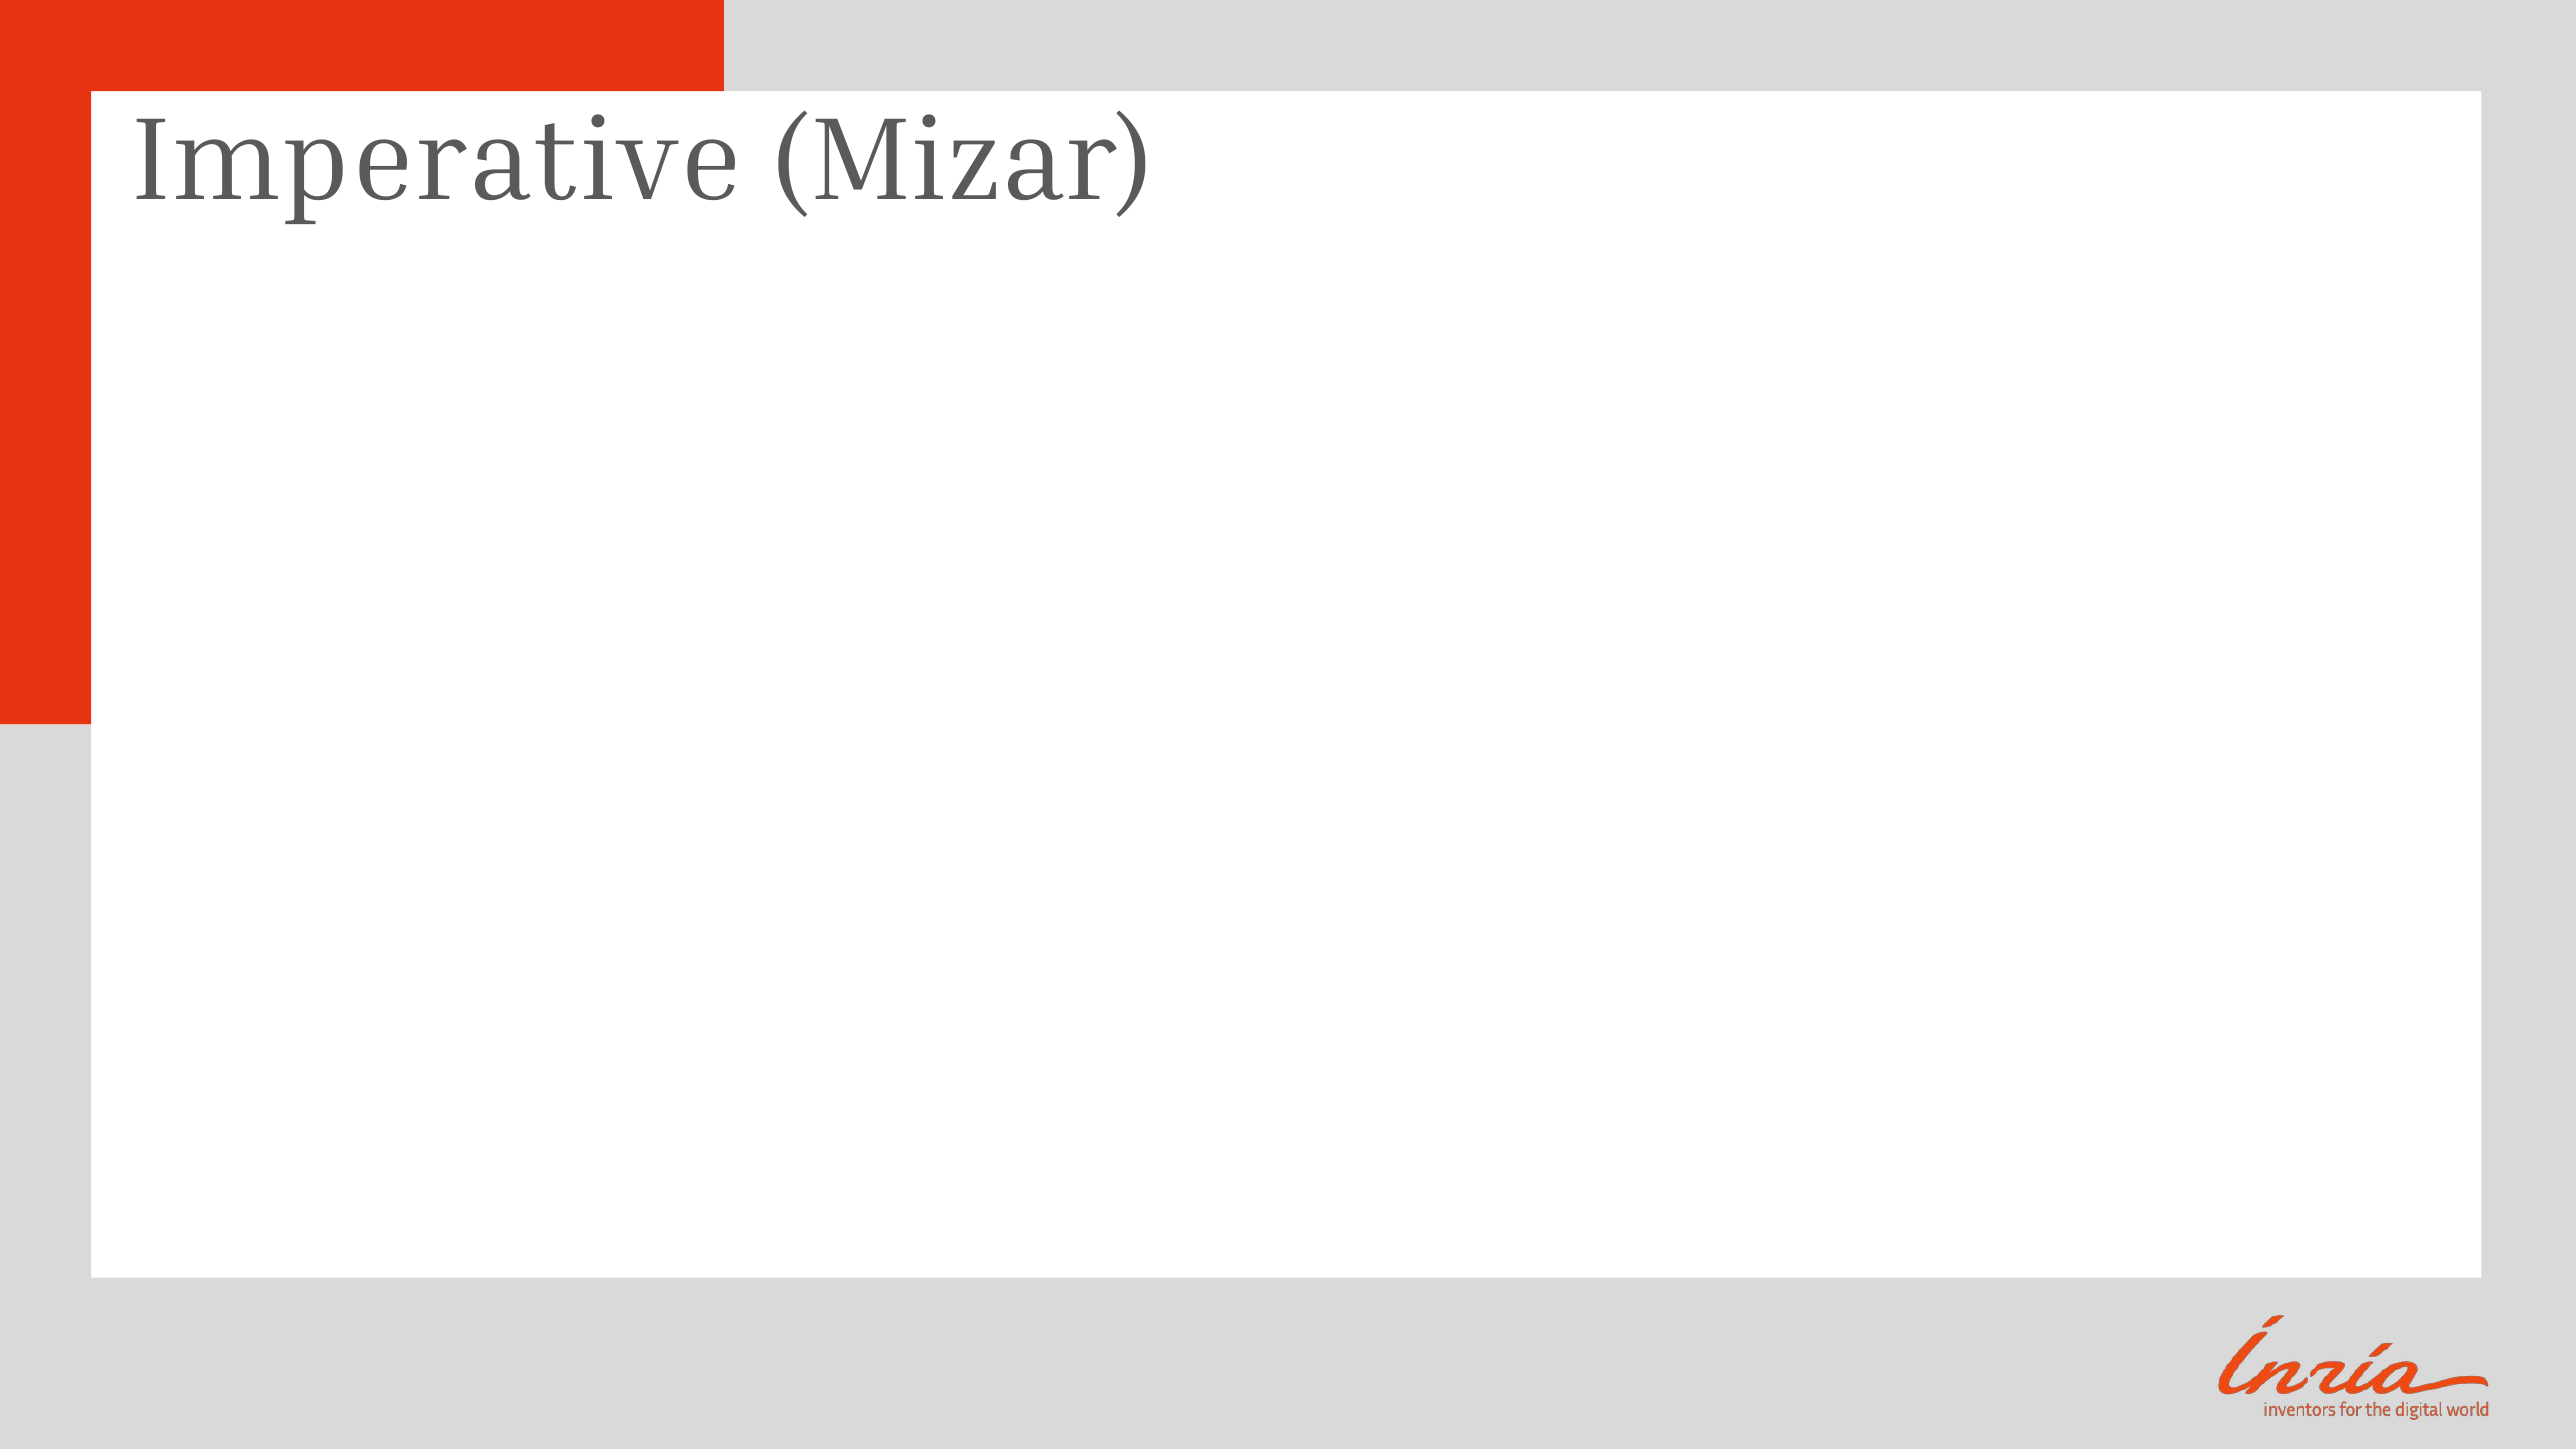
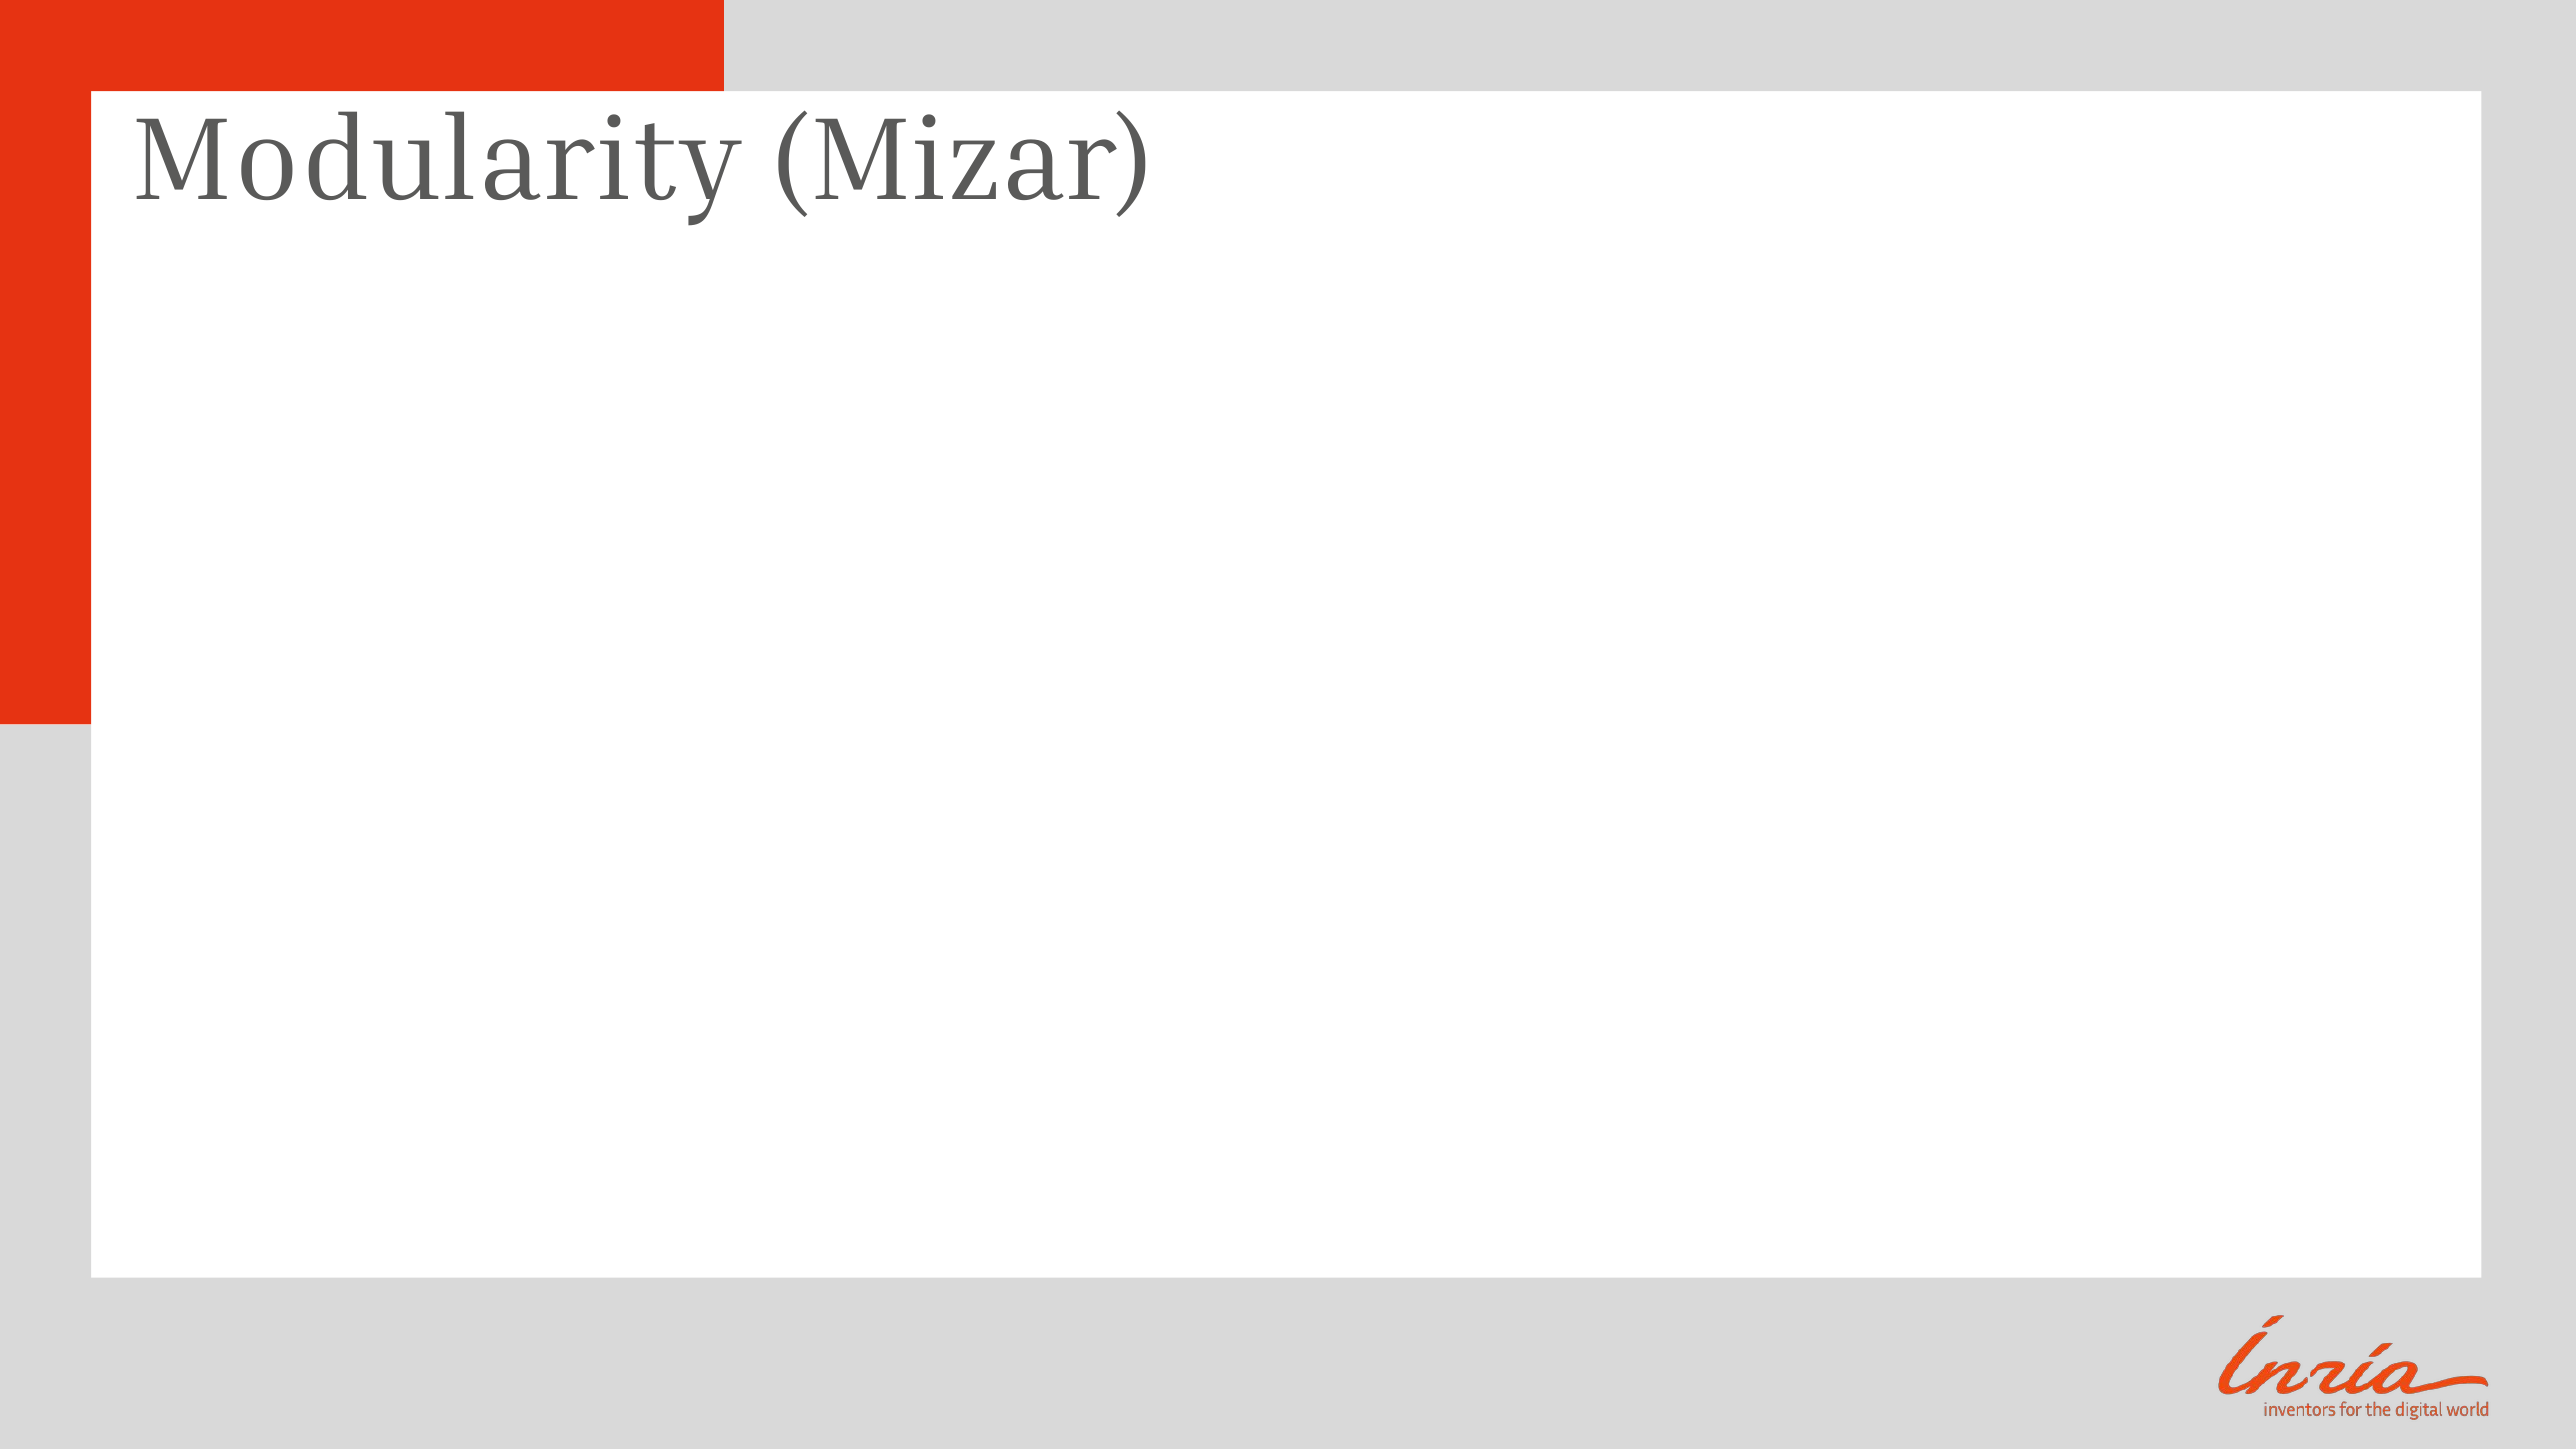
Imperative: Imperative -> Modularity (437, 160)
